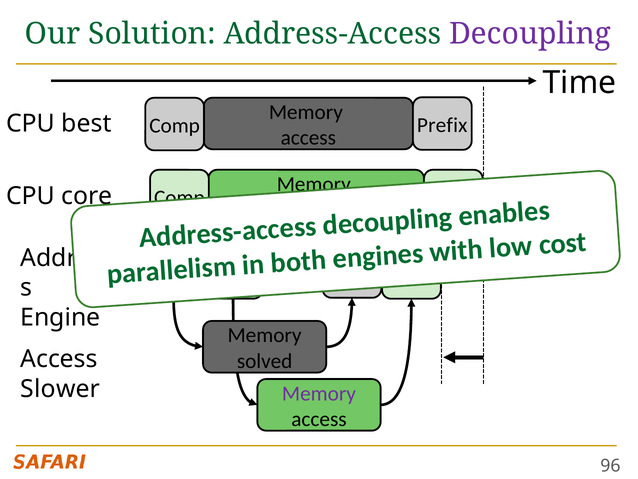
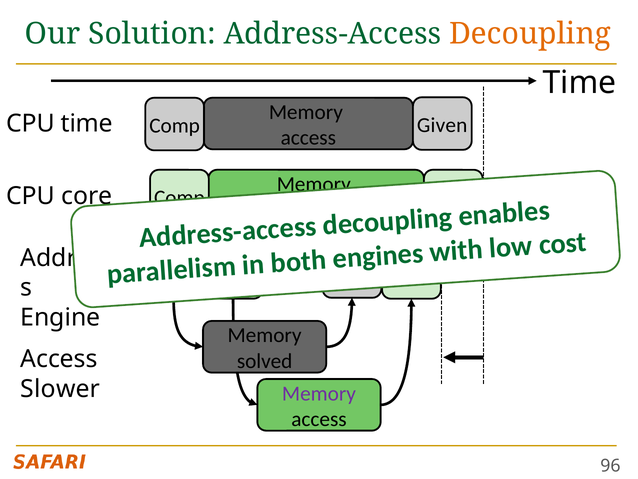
Decoupling colour: purple -> orange (530, 34)
CPU best: best -> time (87, 123)
Prefix: Prefix -> Given (442, 125)
